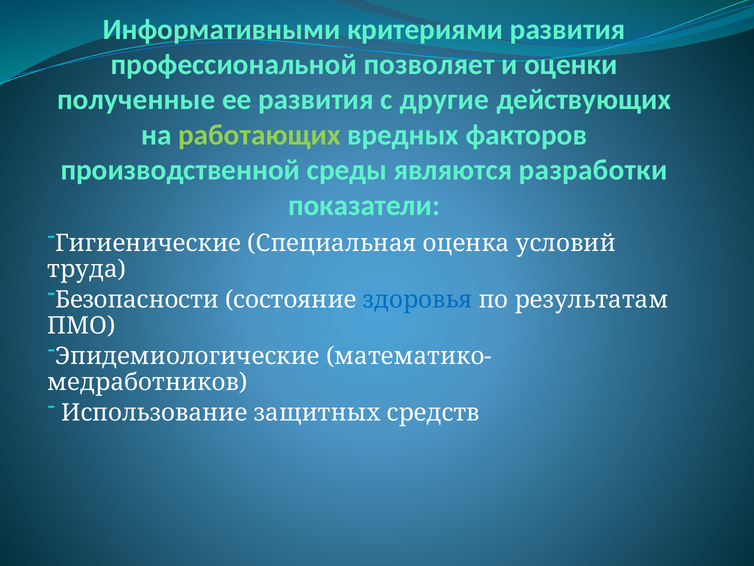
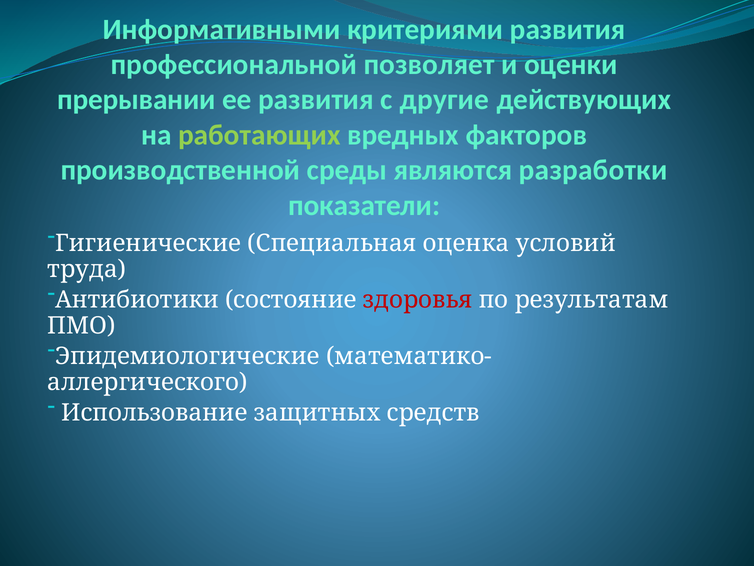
полученные: полученные -> прерывании (136, 100)
Безопасности: Безопасности -> Антибиотики (137, 299)
здоровья colour: blue -> red (418, 299)
медработников: медработников -> аллергического (147, 382)
